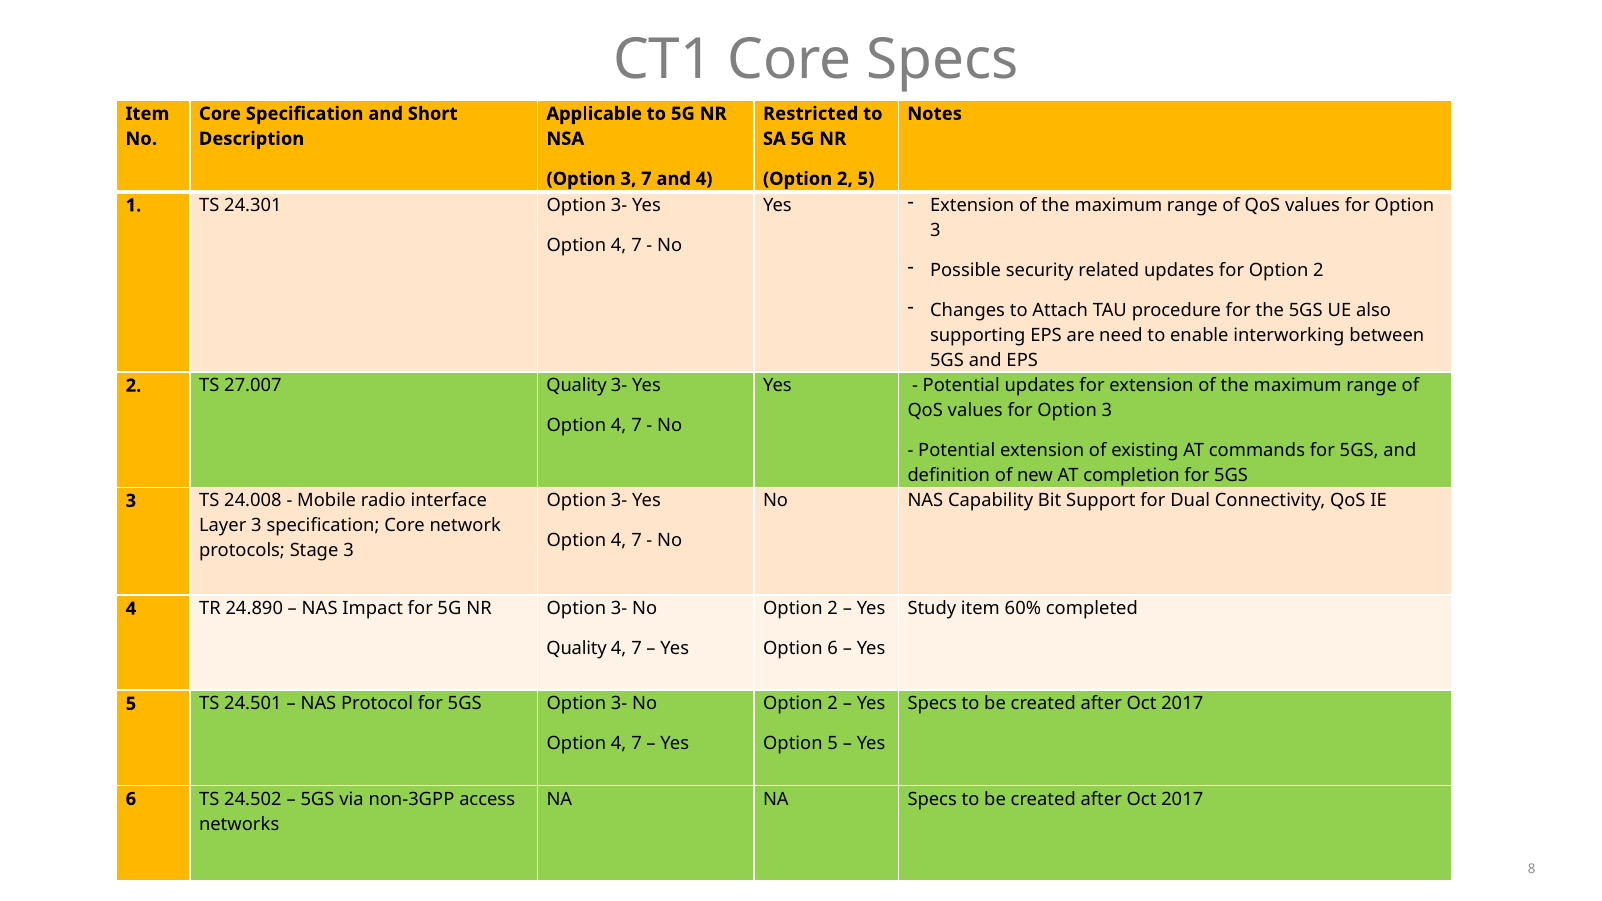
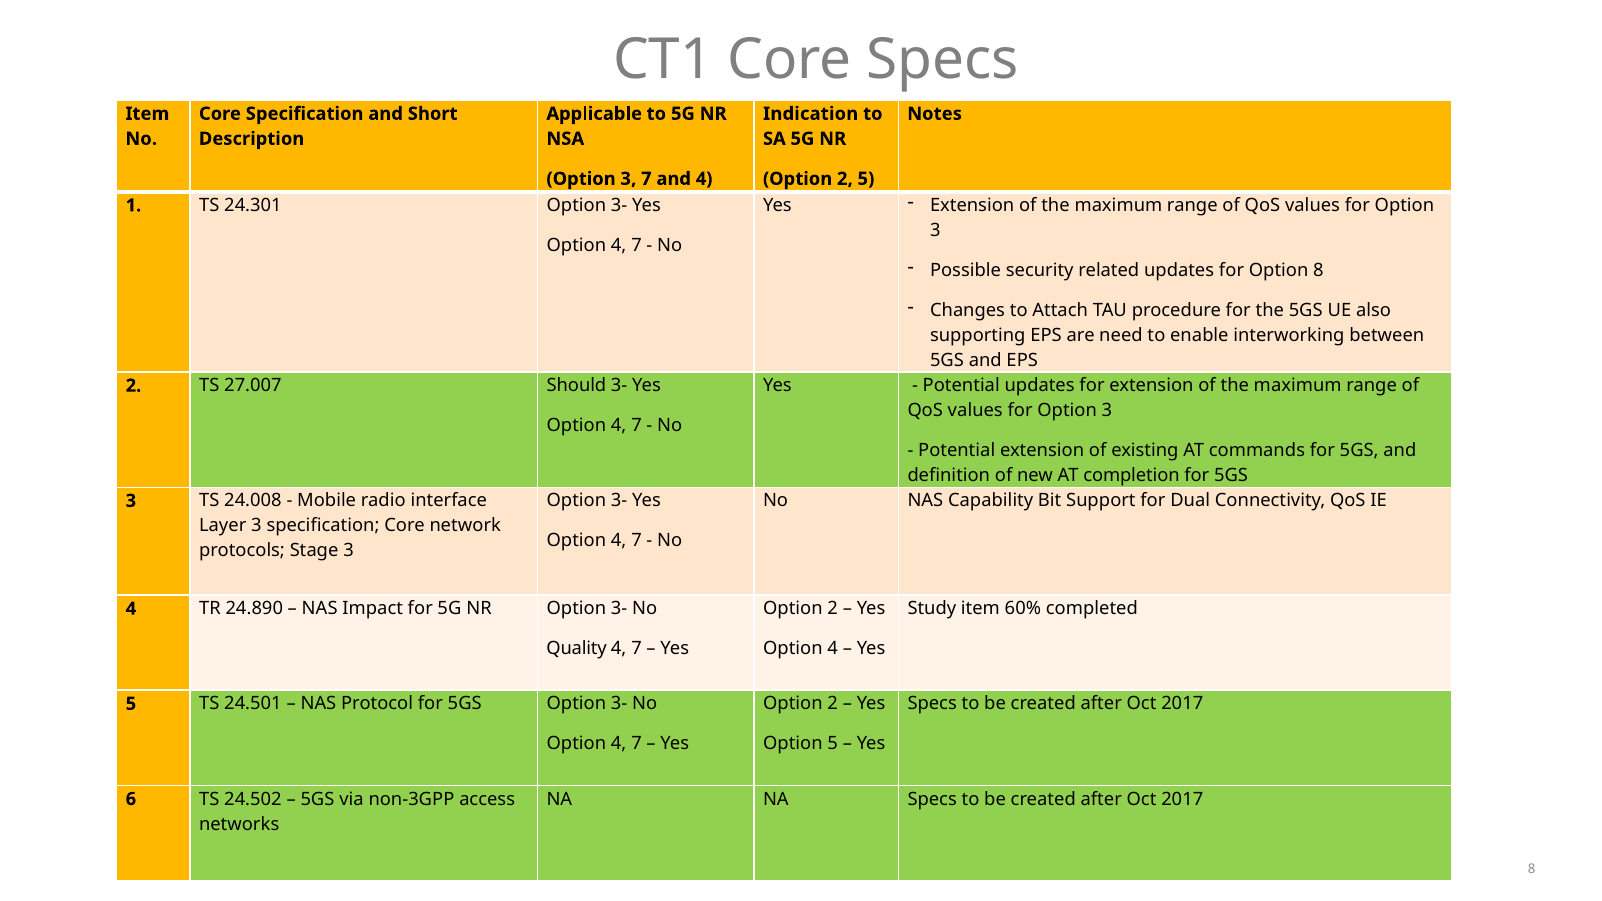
Restricted: Restricted -> Indication (811, 114)
for Option 2: 2 -> 8 (1318, 271)
27.007 Quality: Quality -> Should (576, 386)
6: 6 -> 4 (833, 649)
